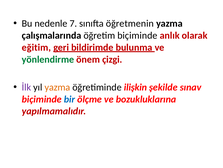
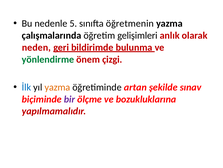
7: 7 -> 5 (73, 23)
öğretim biçiminde: biçiminde -> gelişimleri (137, 35)
eğitim: eğitim -> neden (36, 47)
İlk colour: purple -> blue (26, 87)
ilişkin: ilişkin -> artan (135, 87)
bir colour: blue -> purple (69, 99)
